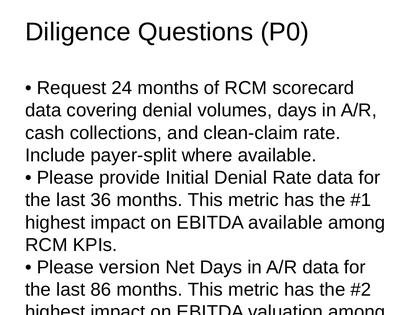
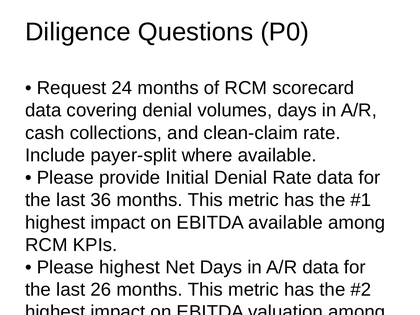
Please version: version -> highest (130, 267)
86: 86 -> 26 (101, 290)
